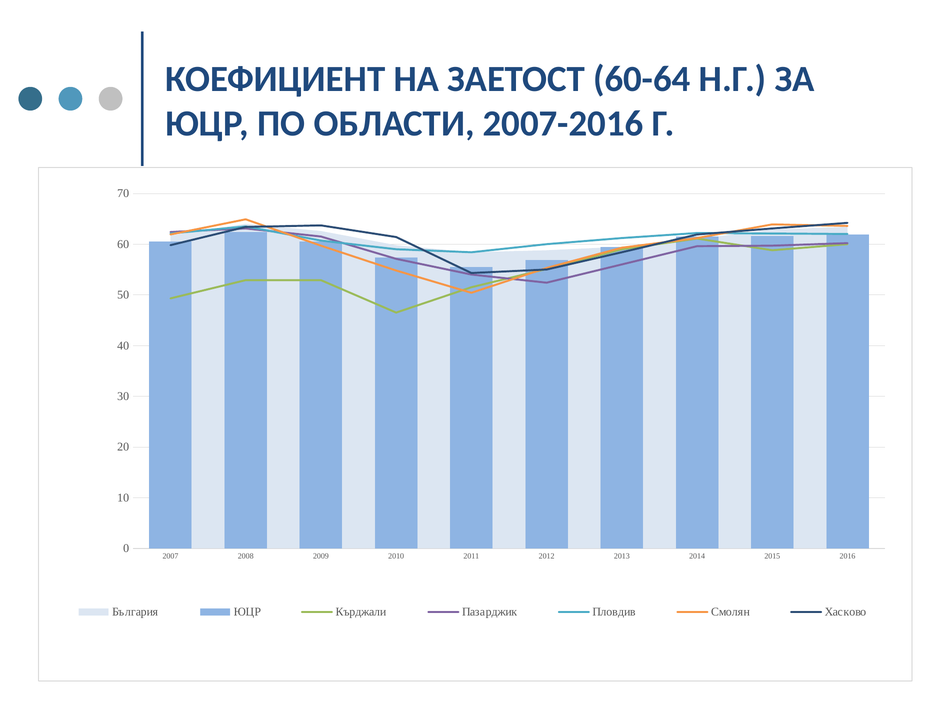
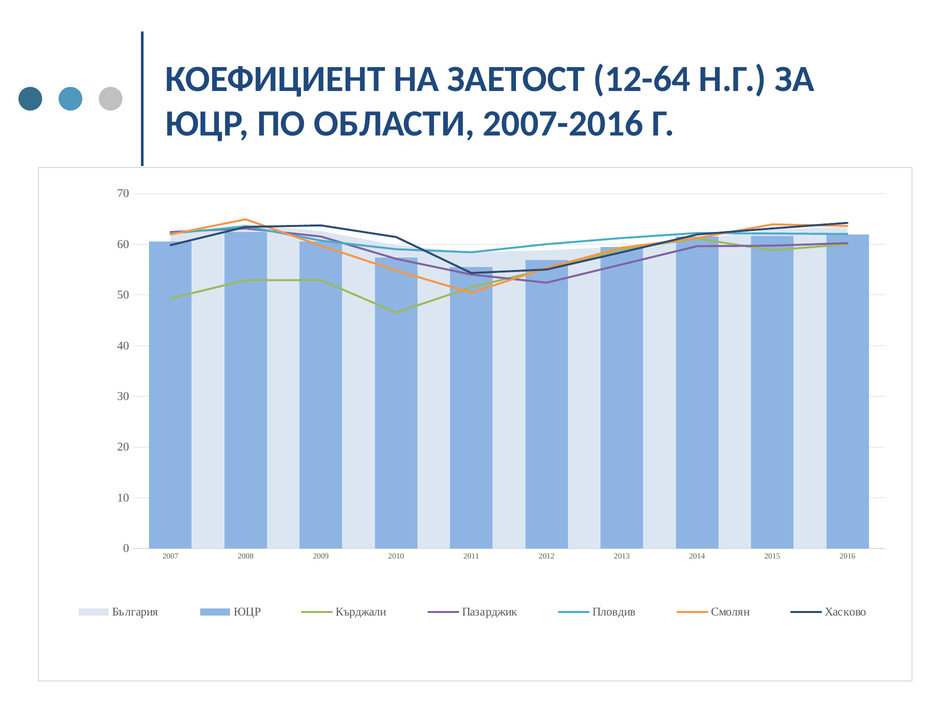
60-64: 60-64 -> 12-64 (642, 79)
